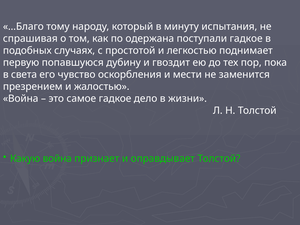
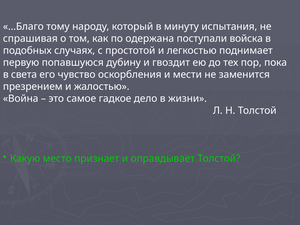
поступали гадкое: гадкое -> войска (246, 39)
Какую война: война -> место (57, 159)
